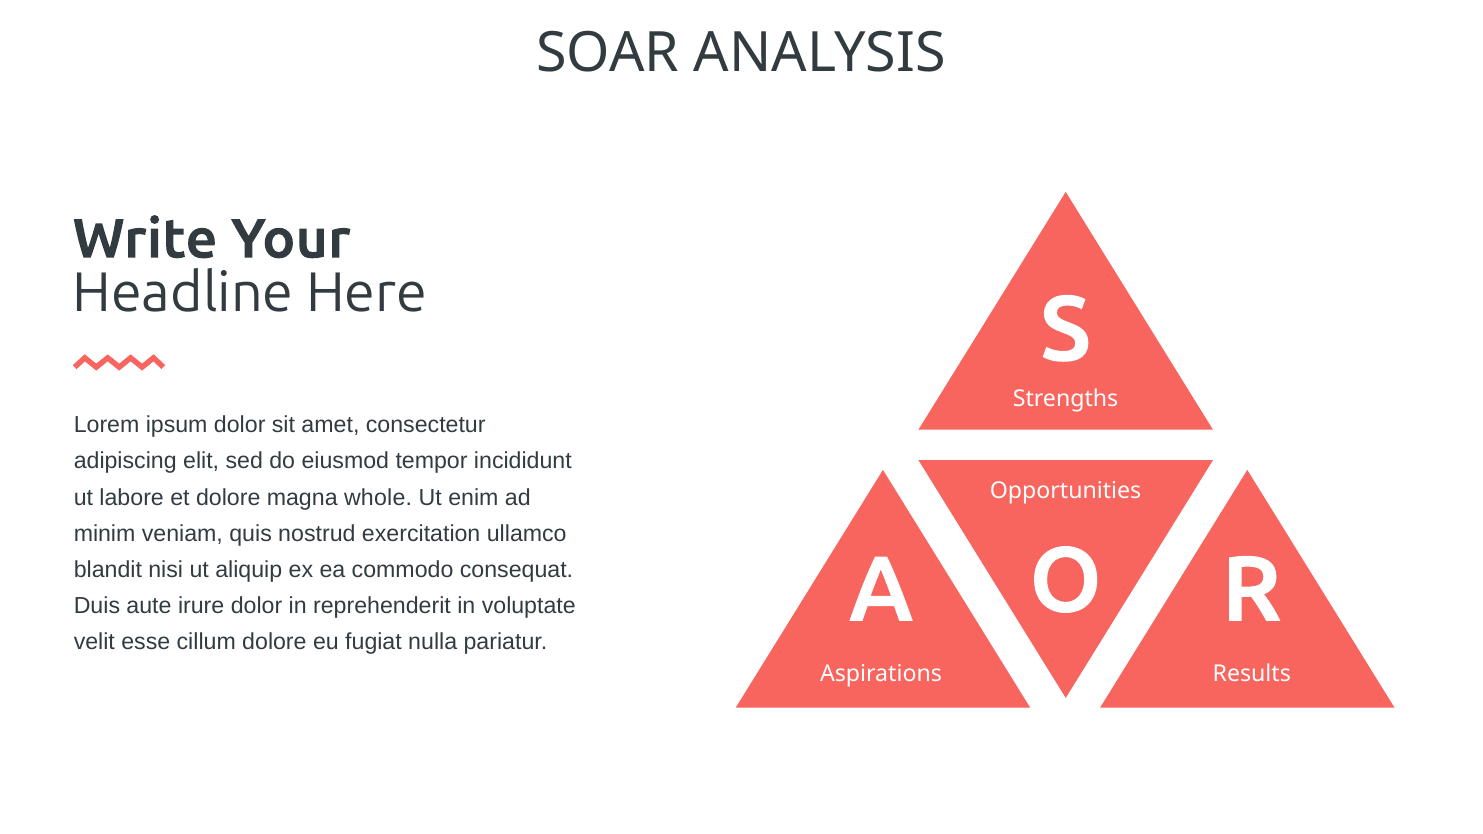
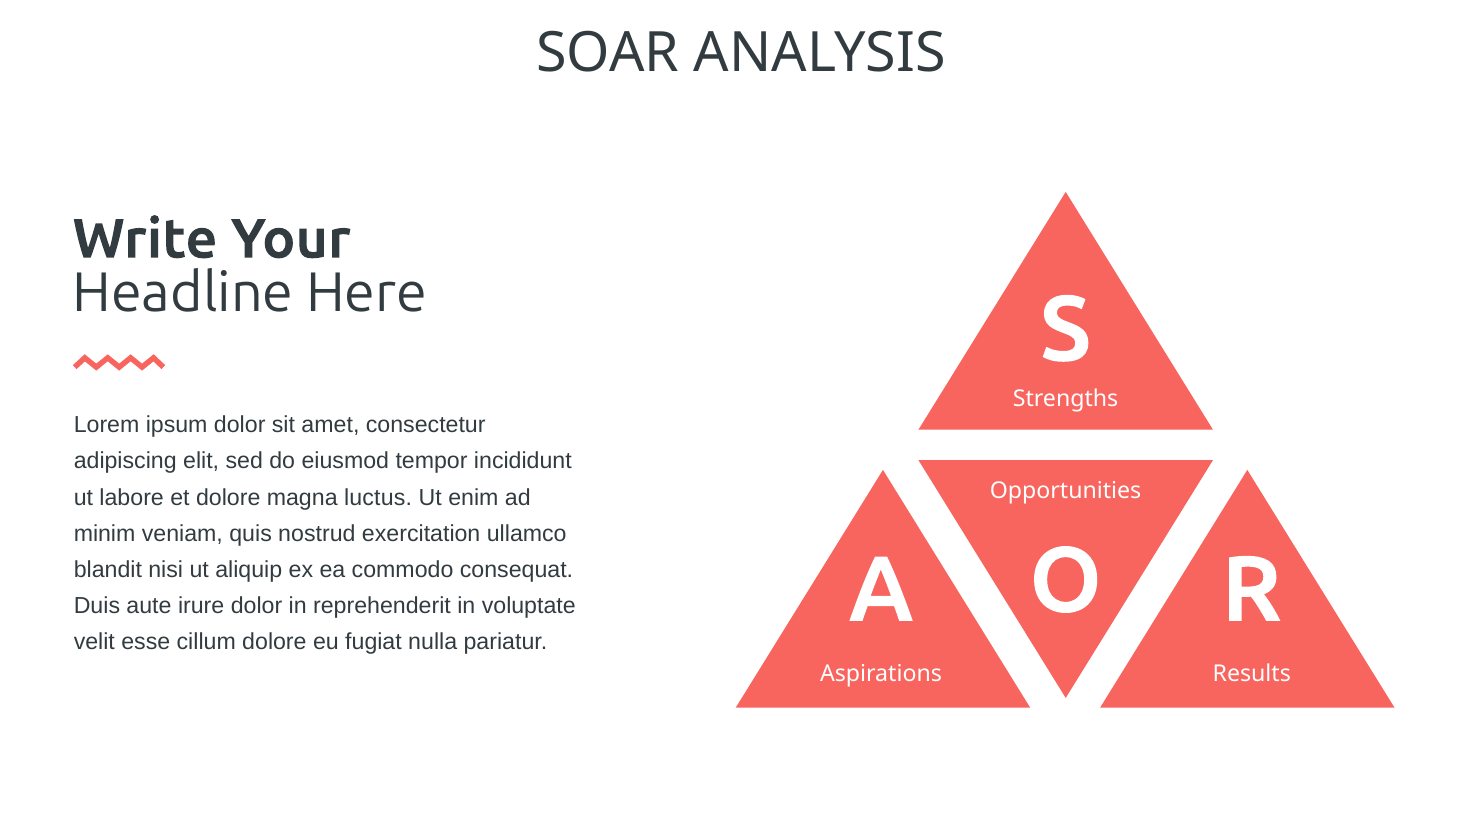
whole: whole -> luctus (378, 498)
